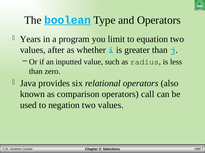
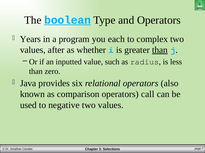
limit: limit -> each (116, 39)
equation: equation -> complex (152, 39)
than underline: none -> present (160, 50)
negation: negation -> negative (64, 106)
